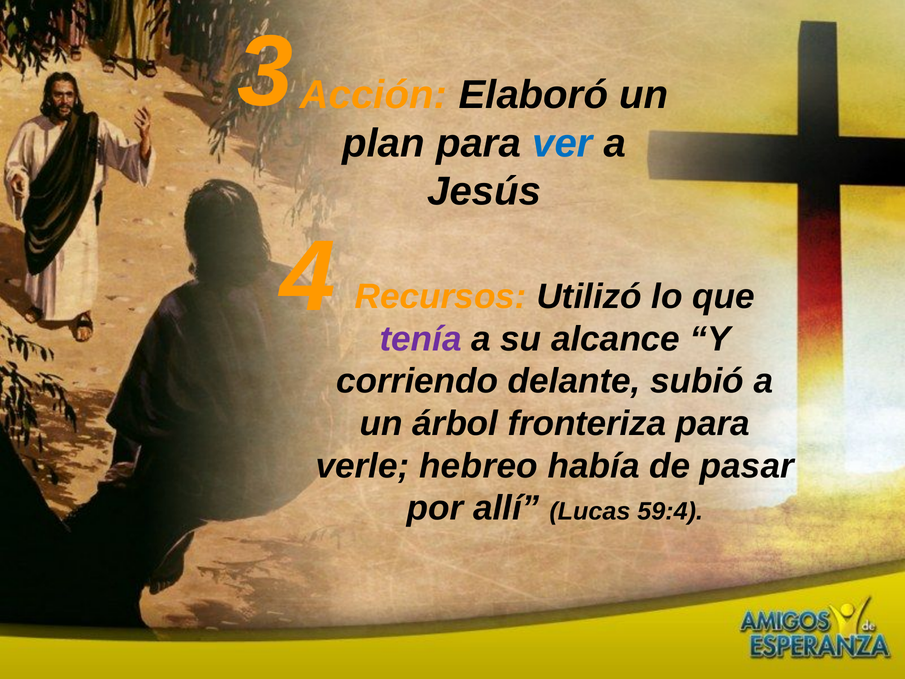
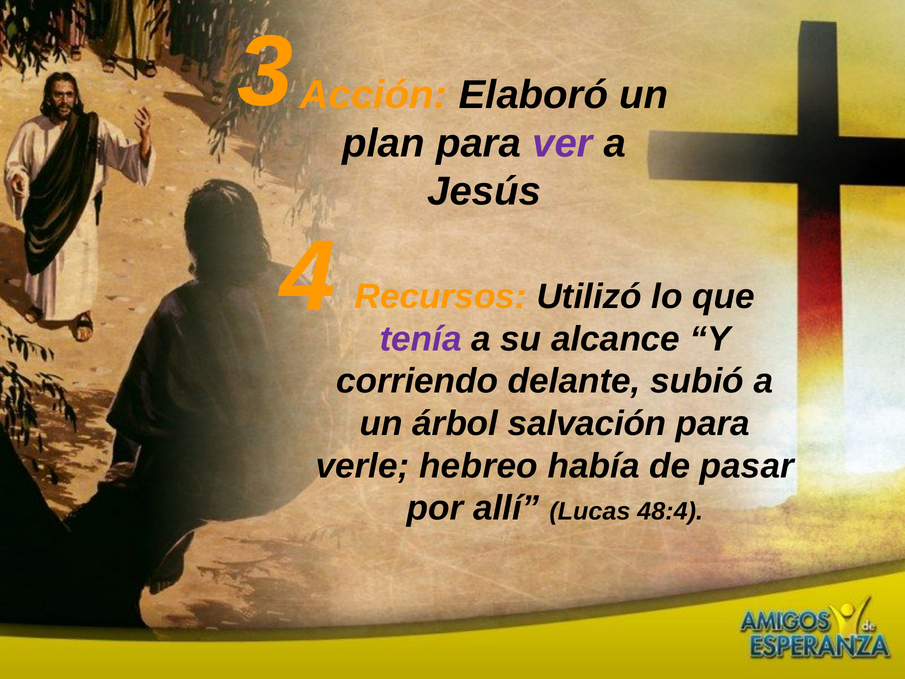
ver colour: blue -> purple (562, 143)
fronteriza: fronteriza -> salvación (587, 423)
59:4: 59:4 -> 48:4 (670, 511)
